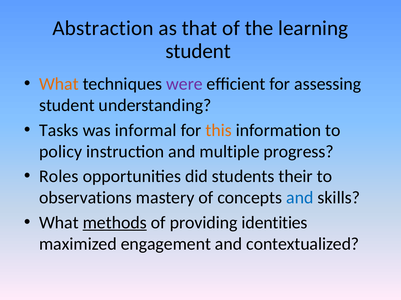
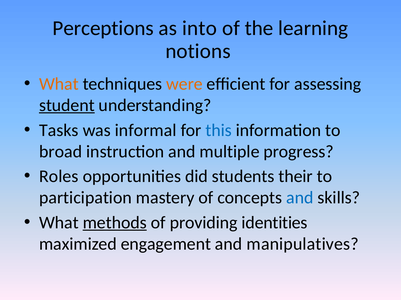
Abstraction: Abstraction -> Perceptions (103, 28)
that: that -> into (200, 28)
student: student -> notions (198, 51)
were colour: purple -> orange (184, 84)
student underline: none -> present (67, 106)
this colour: orange -> blue (219, 130)
policy: policy -> broad (61, 152)
observations: observations -> participation (85, 198)
contextualized: contextualized -> manipulatives (303, 245)
